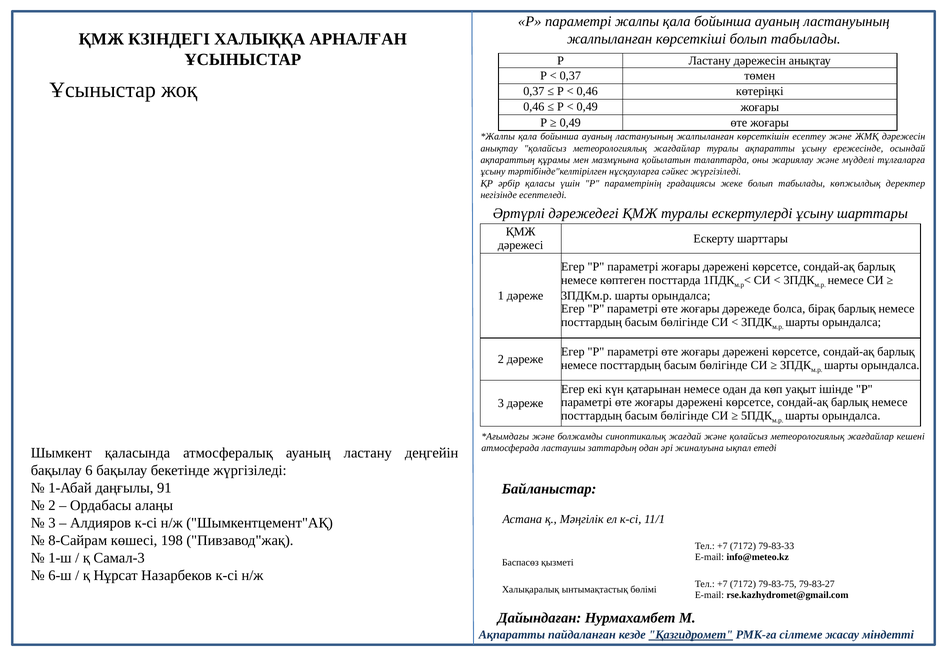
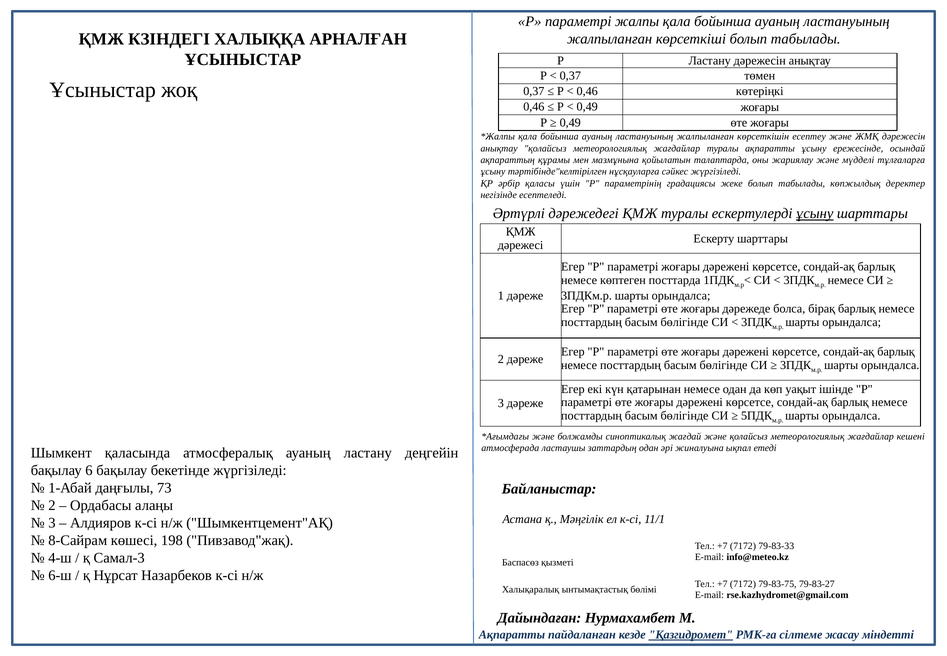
ұсыну underline: none -> present (815, 213)
91: 91 -> 73 (164, 488)
1-ш: 1-ш -> 4-ш (60, 557)
